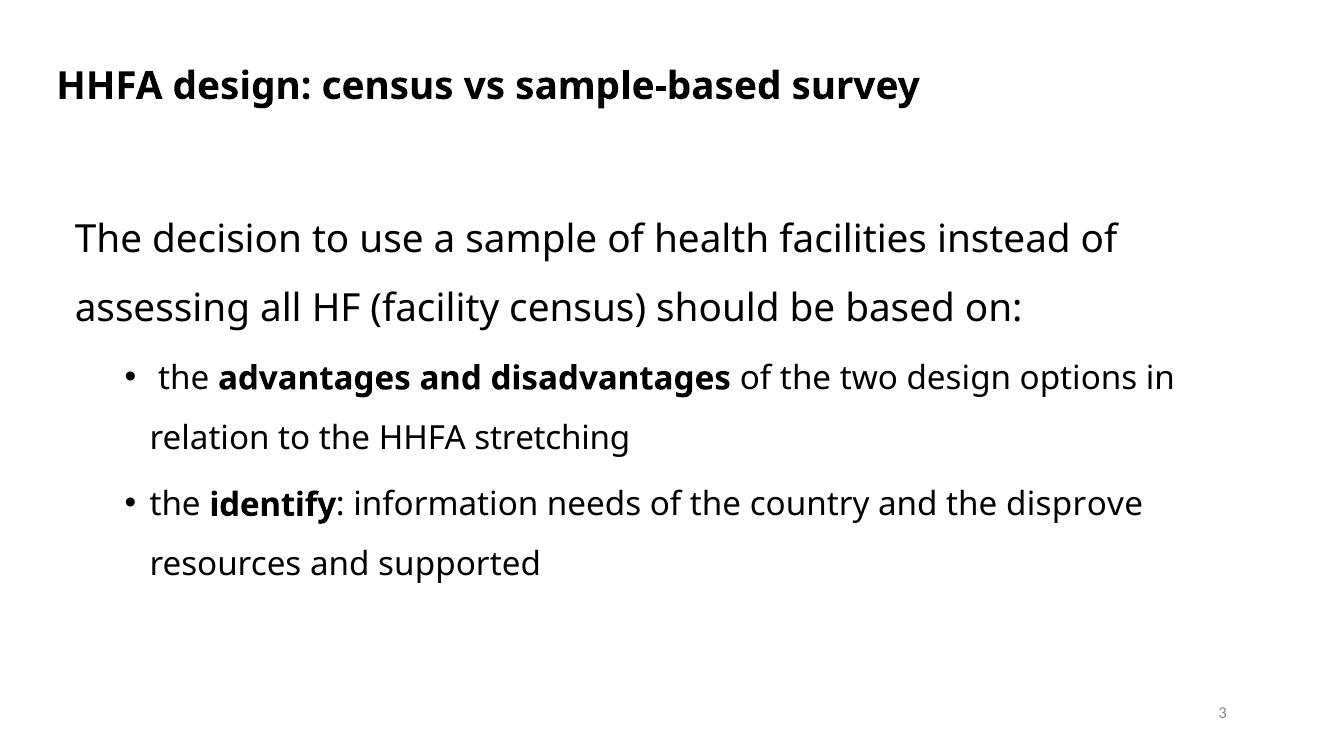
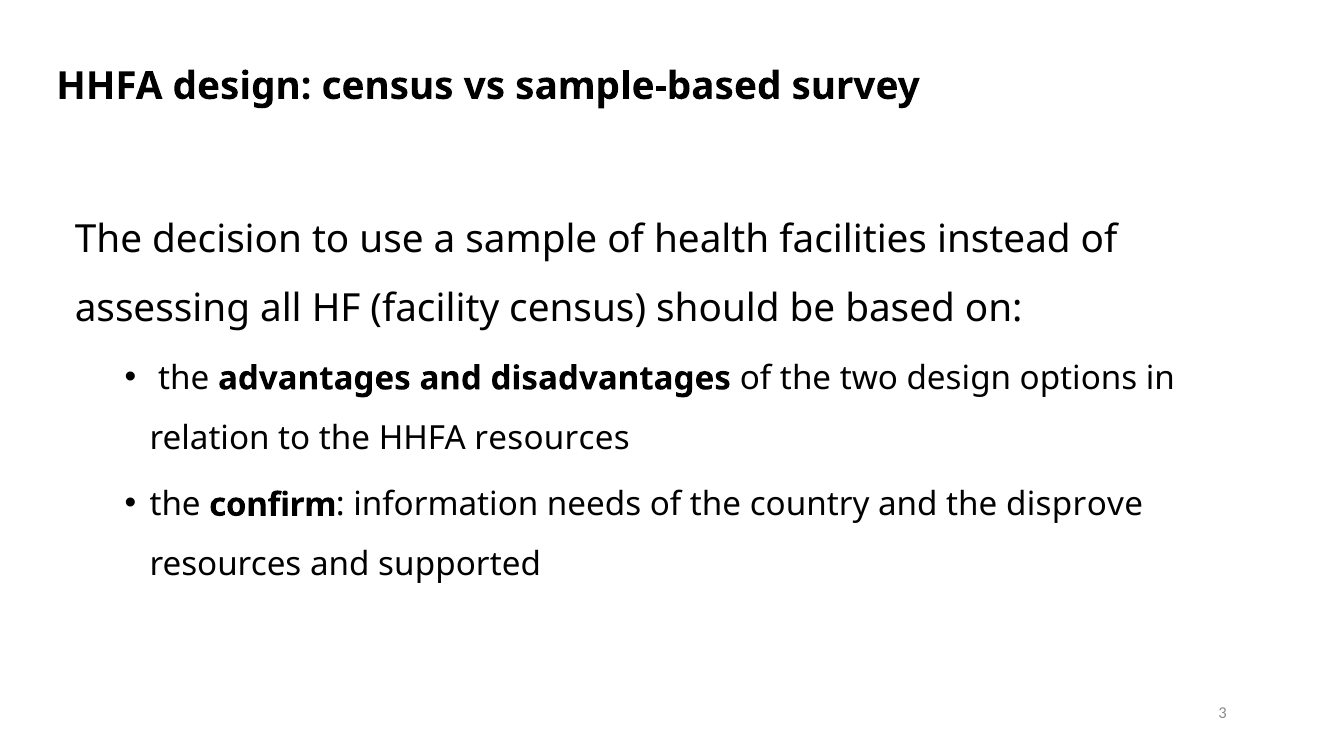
HHFA stretching: stretching -> resources (552, 438)
identify: identify -> confirm (273, 505)
